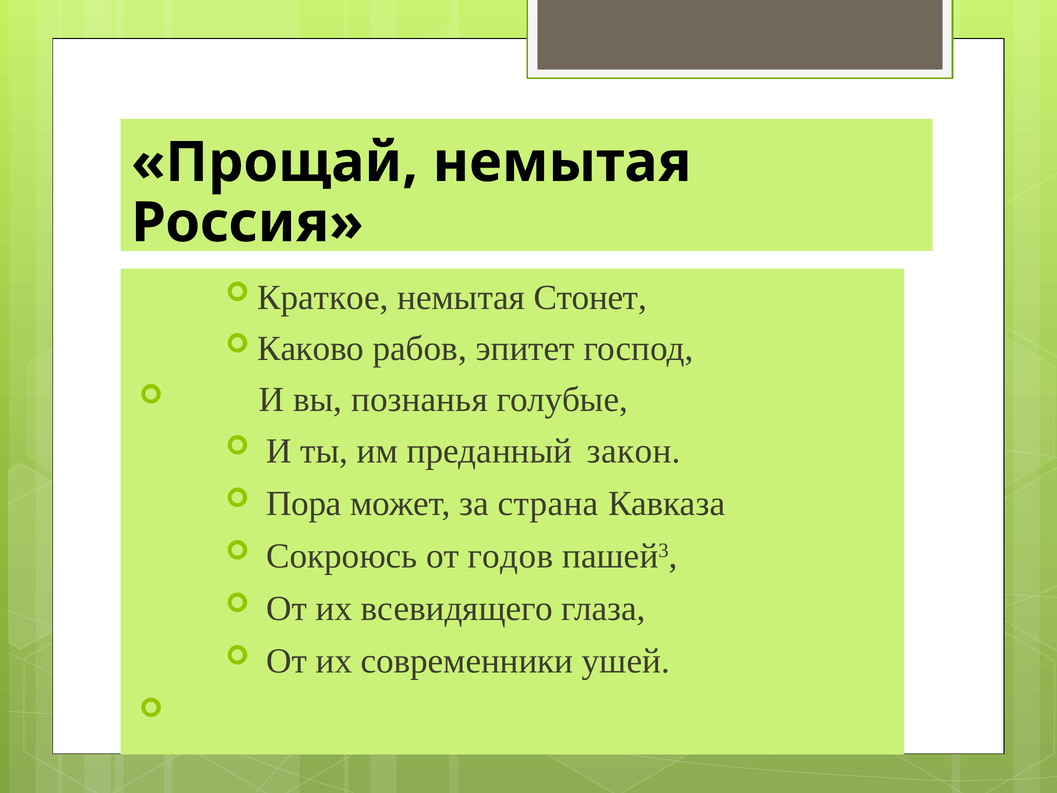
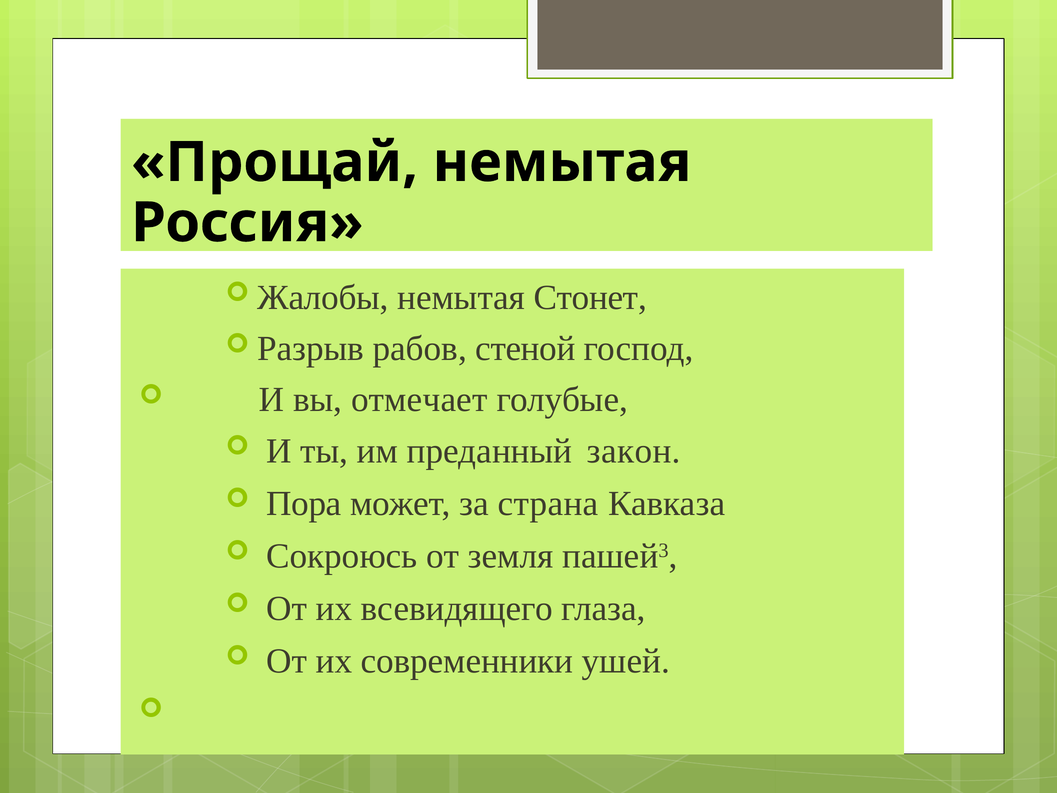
Краткое: Краткое -> Жалобы (323, 298)
Каково: Каково -> Разрыв (311, 349)
эпитет: эпитет -> стеной (525, 349)
познанья: познанья -> отмечает (419, 400)
годов: годов -> земля (511, 556)
